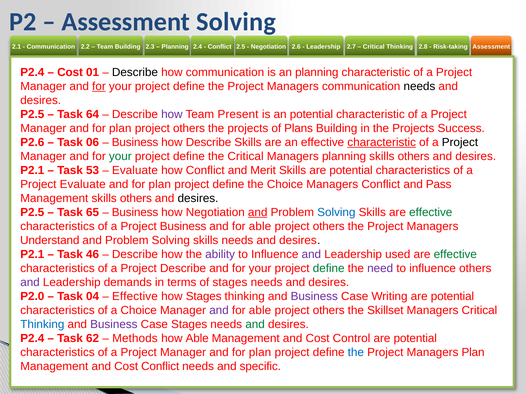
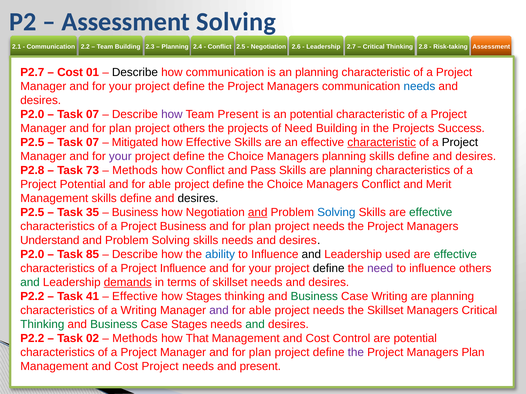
P2.4: P2.4 -> P2.7 (32, 72)
for underline: present -> none (99, 86)
needs colour: black -> blue (419, 86)
P2.5: P2.5 -> P2.0 (32, 115)
64: 64 -> 07 (93, 115)
of Plans: Plans -> Need (298, 129)
P2.6: P2.6 -> P2.5 (32, 143)
06: 06 -> 07 (93, 143)
Business: Business -> Mitigated (135, 143)
how Describe: Describe -> Effective (208, 143)
your colour: green -> purple (120, 157)
Critical: Critical -> Choice (246, 157)
planning skills others: others -> define (414, 157)
P2.1: P2.1 -> P2.8 (32, 171)
53: 53 -> 73 (93, 171)
Evaluate: Evaluate -> Methods (135, 171)
Merit: Merit -> Pass (263, 171)
Skills are potential: potential -> planning (351, 171)
Project Evaluate: Evaluate -> Potential (83, 185)
plan: plan -> able (160, 185)
Pass: Pass -> Merit (439, 185)
Management skills others: others -> define (136, 199)
65: 65 -> 35 (93, 213)
able: able -> plan (260, 227)
others: others -> needs (329, 227)
P2.1: P2.1 -> P2.0 (32, 255)
46: 46 -> 85 (93, 255)
ability colour: purple -> blue (220, 255)
and colour: purple -> black (311, 255)
Project Describe: Describe -> Influence (183, 269)
define colour: green -> black (329, 269)
and colour: purple -> green (30, 283)
demands underline: none -> present (128, 283)
of stages: stages -> skillset (230, 283)
P2.0: P2.0 -> P2.2 (32, 297)
04: 04 -> 41 (93, 297)
Business colour: purple -> green (314, 297)
Writing are potential: potential -> planning (452, 297)
a Choice: Choice -> Writing (139, 311)
others: others -> needs (329, 311)
Thinking colour: blue -> green (42, 325)
Business colour: purple -> green (114, 325)
P2.4: P2.4 -> P2.2 (32, 339)
62: 62 -> 02 (93, 339)
how Able: Able -> That (197, 339)
the colour: blue -> purple (356, 353)
Cost Conflict: Conflict -> Project (160, 367)
and specific: specific -> present (260, 367)
